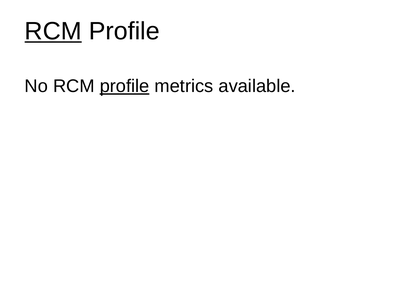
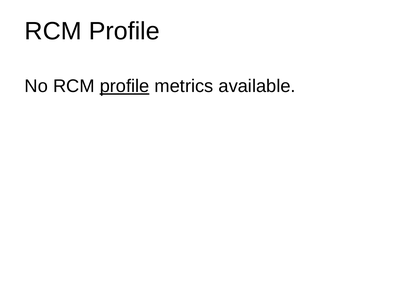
RCM underline: present -> none (53, 31)
